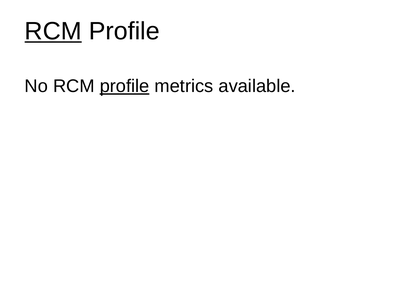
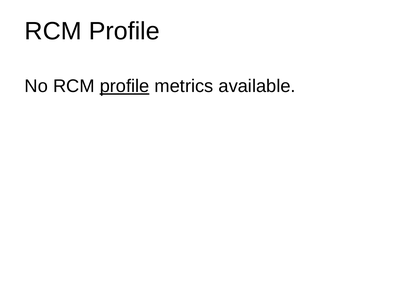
RCM underline: present -> none (53, 31)
